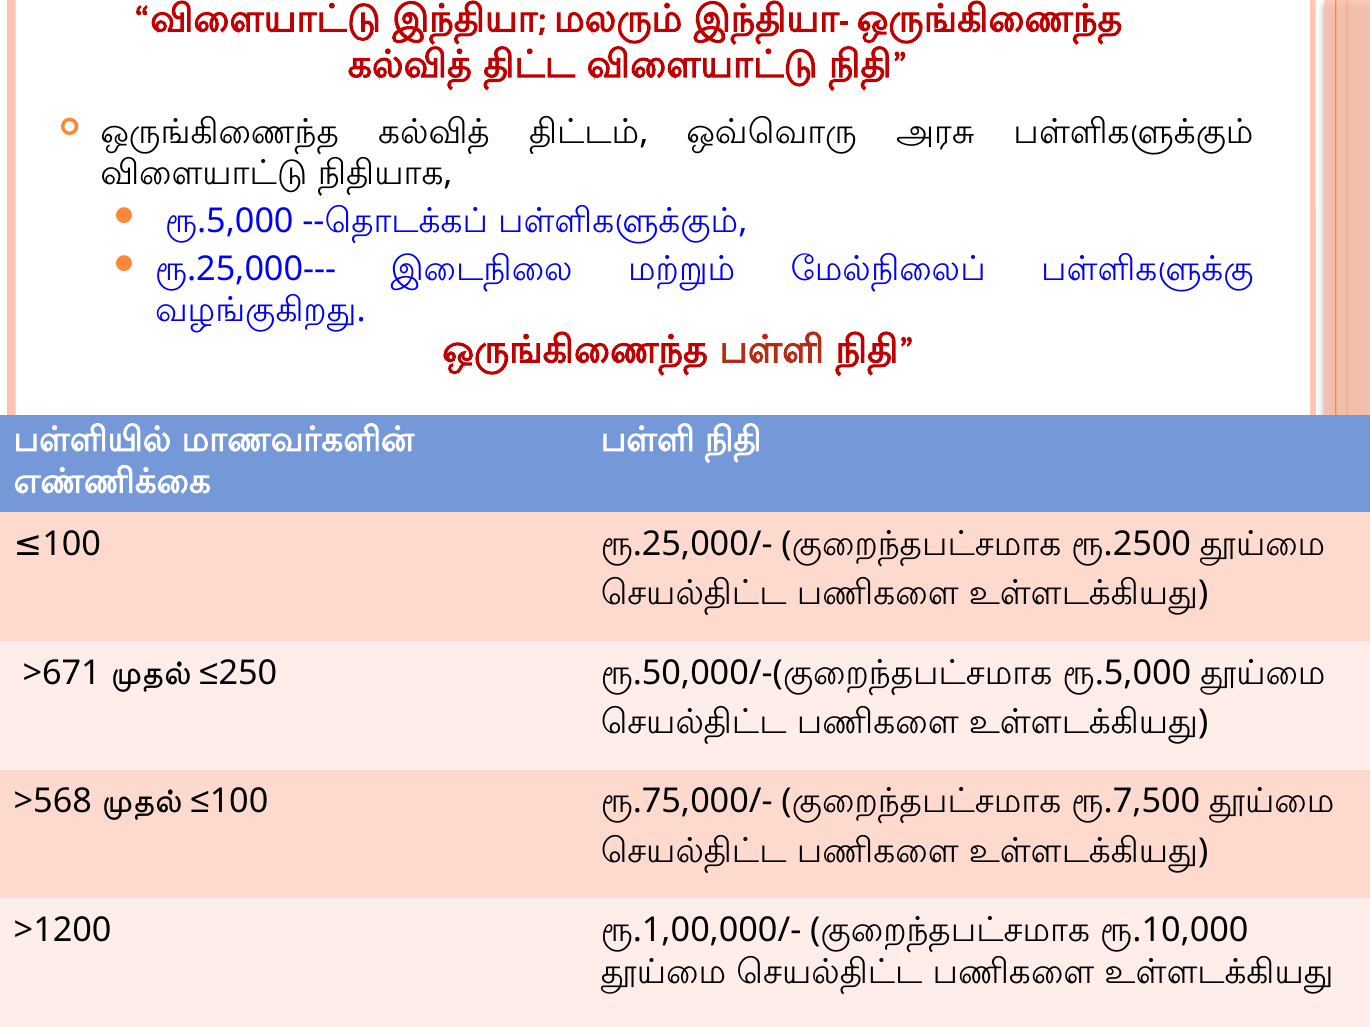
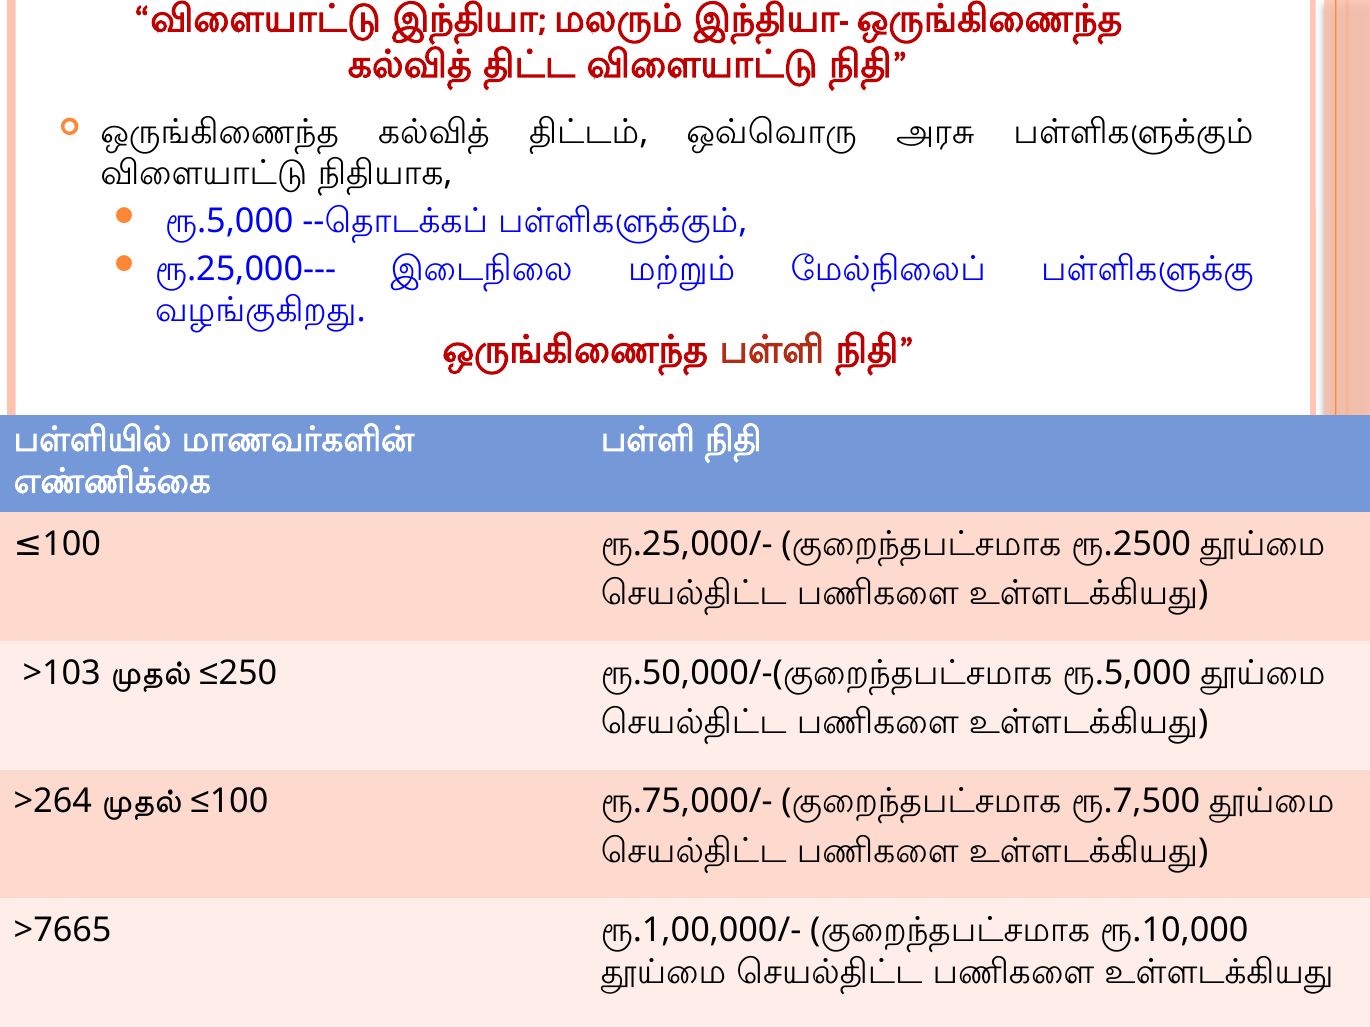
>671: >671 -> >103 (62, 673)
>568: >568 -> >264 (53, 802)
>1200: >1200 -> >7665 (63, 931)
